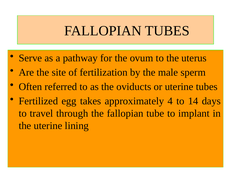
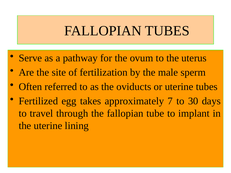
4: 4 -> 7 (170, 101)
14: 14 -> 30 (193, 101)
